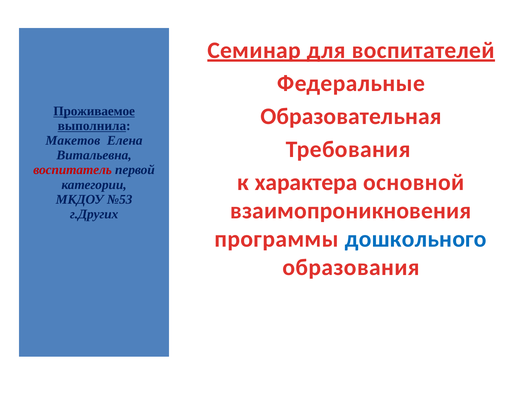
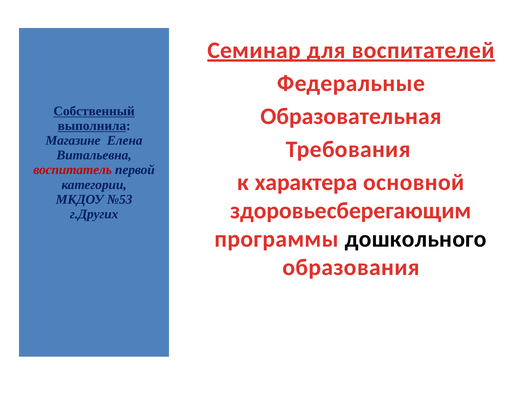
Проживаемое: Проживаемое -> Собственный (94, 111)
Макетов: Макетов -> Магазине (73, 141)
взаимопроникновения: взаимопроникновения -> здоровьесберегающим (351, 211)
дошкольного colour: blue -> black (416, 239)
